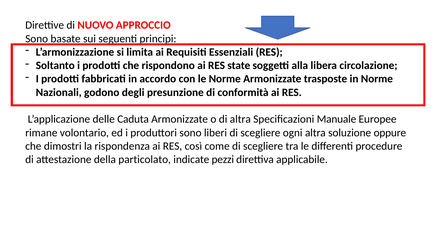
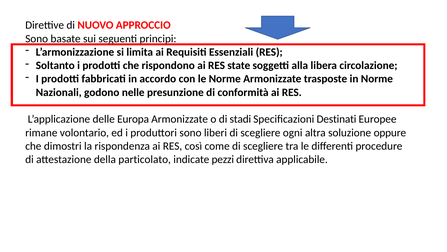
degli: degli -> nelle (133, 92)
Caduta: Caduta -> Europa (133, 119)
di altra: altra -> stadi (240, 119)
Manuale: Manuale -> Destinati (337, 119)
